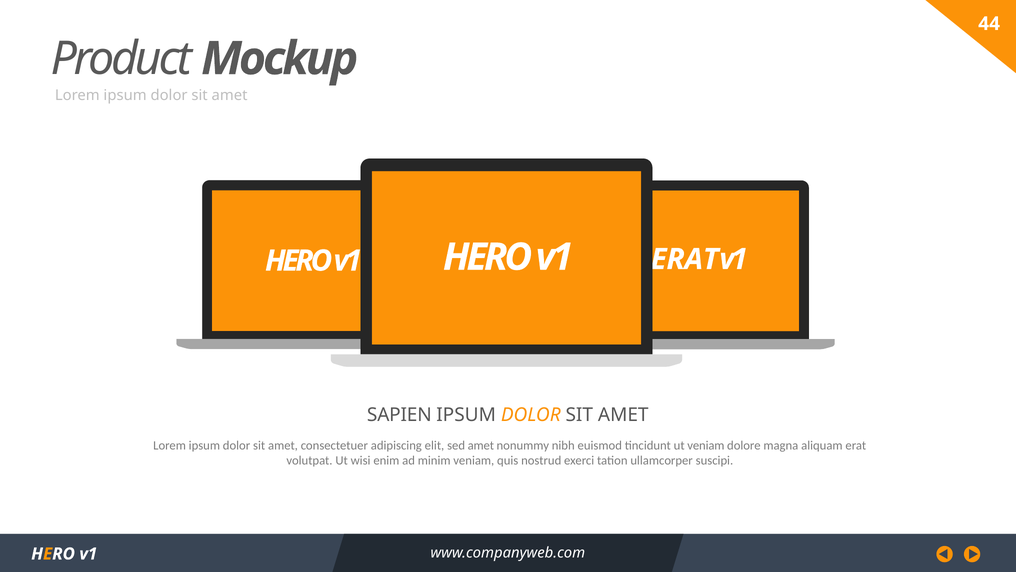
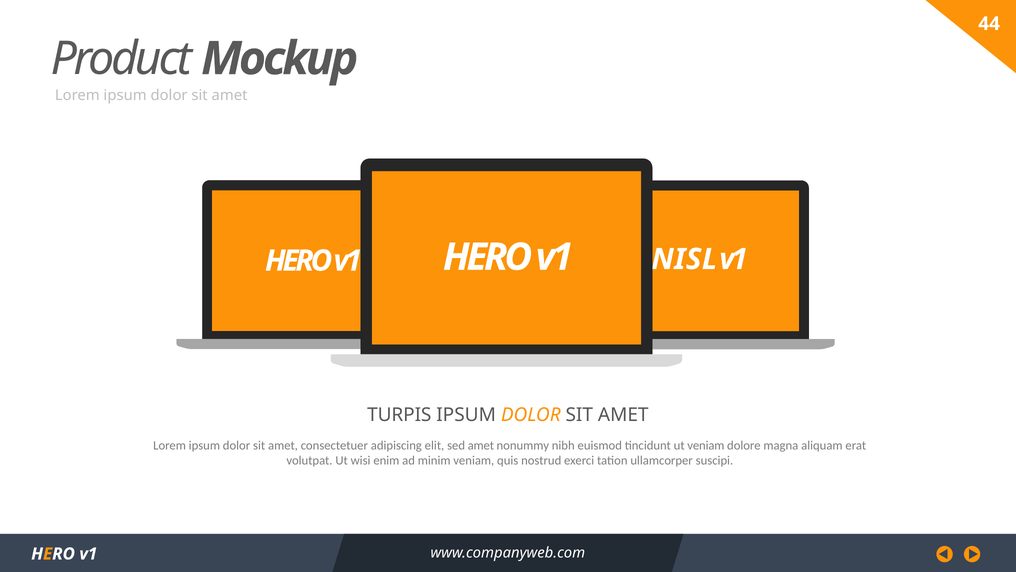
ERAT: ERAT -> NISL (684, 259)
SAPIEN: SAPIEN -> TURPIS (399, 415)
